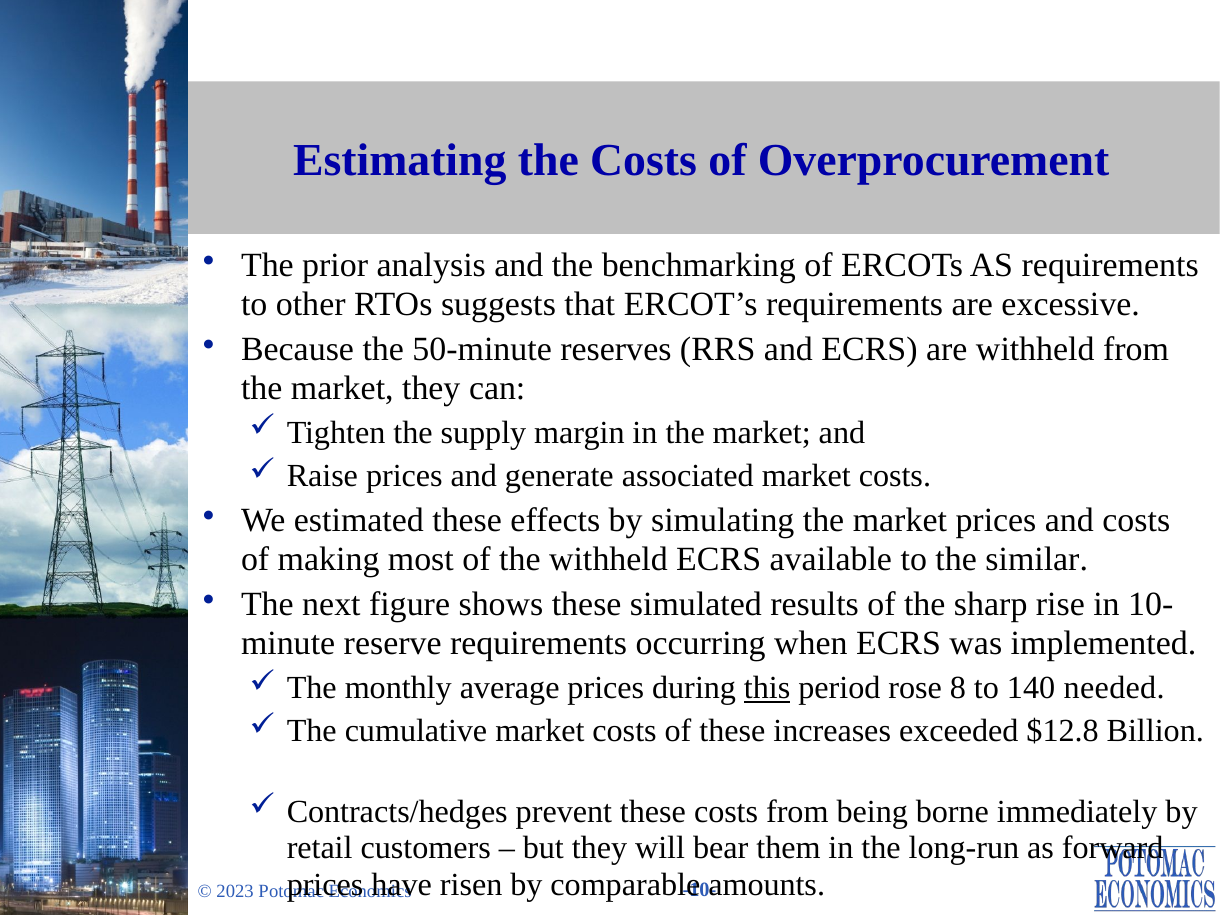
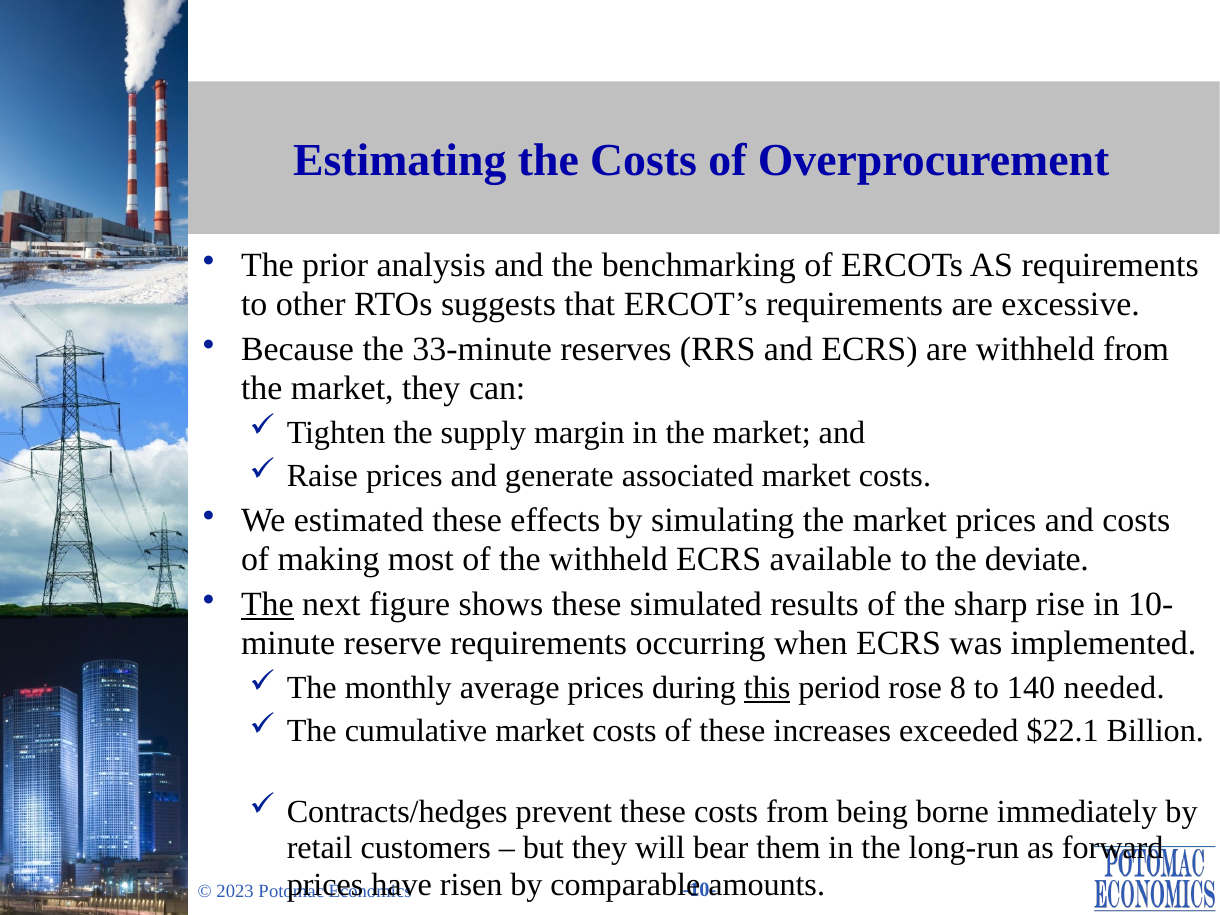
50-minute: 50-minute -> 33-minute (482, 350)
similar: similar -> deviate (1037, 559)
The underline: none -> present (267, 605)
$12.8: $12.8 -> $22.1 (1063, 731)
